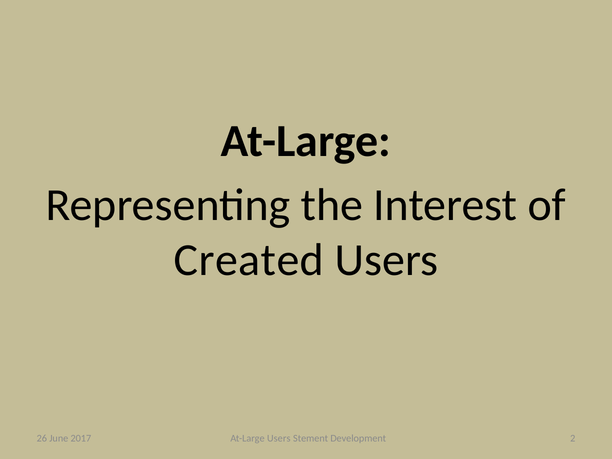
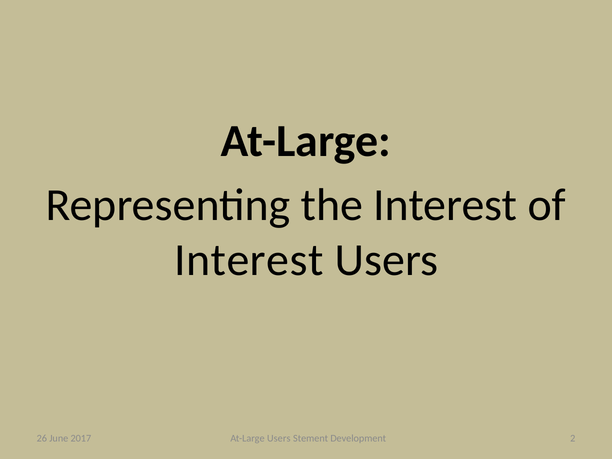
Created: Created -> Interest (249, 260)
